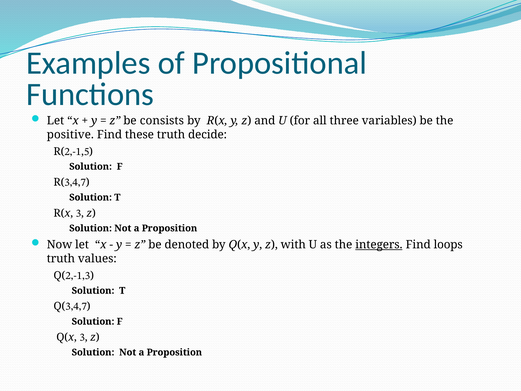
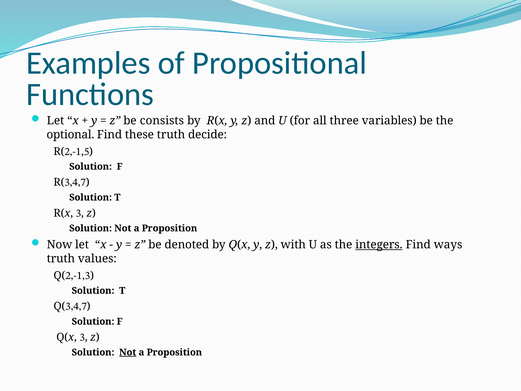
positive: positive -> optional (70, 134)
loops: loops -> ways (448, 245)
Not underline: none -> present (128, 352)
